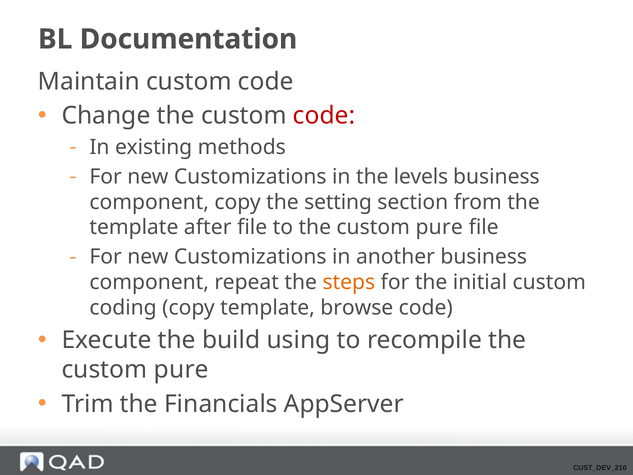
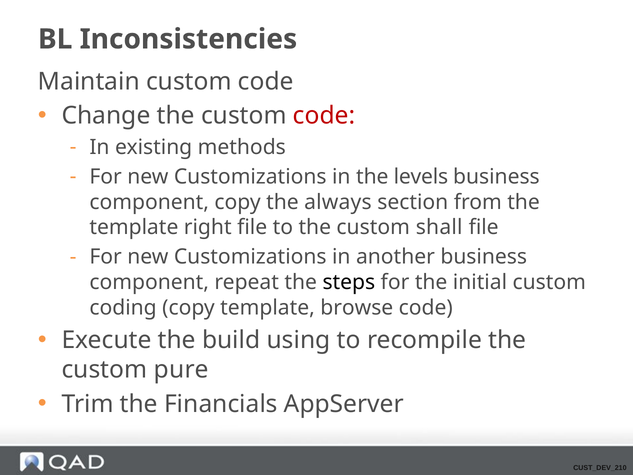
Documentation: Documentation -> Inconsistencies (188, 39)
setting: setting -> always (338, 202)
after: after -> right (208, 227)
to the custom pure: pure -> shall (439, 227)
steps colour: orange -> black (349, 282)
